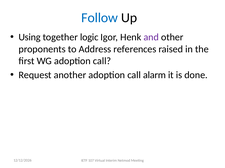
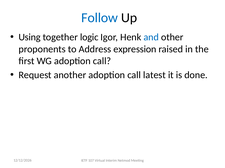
and colour: purple -> blue (151, 37)
references: references -> expression (135, 49)
alarm: alarm -> latest (154, 75)
